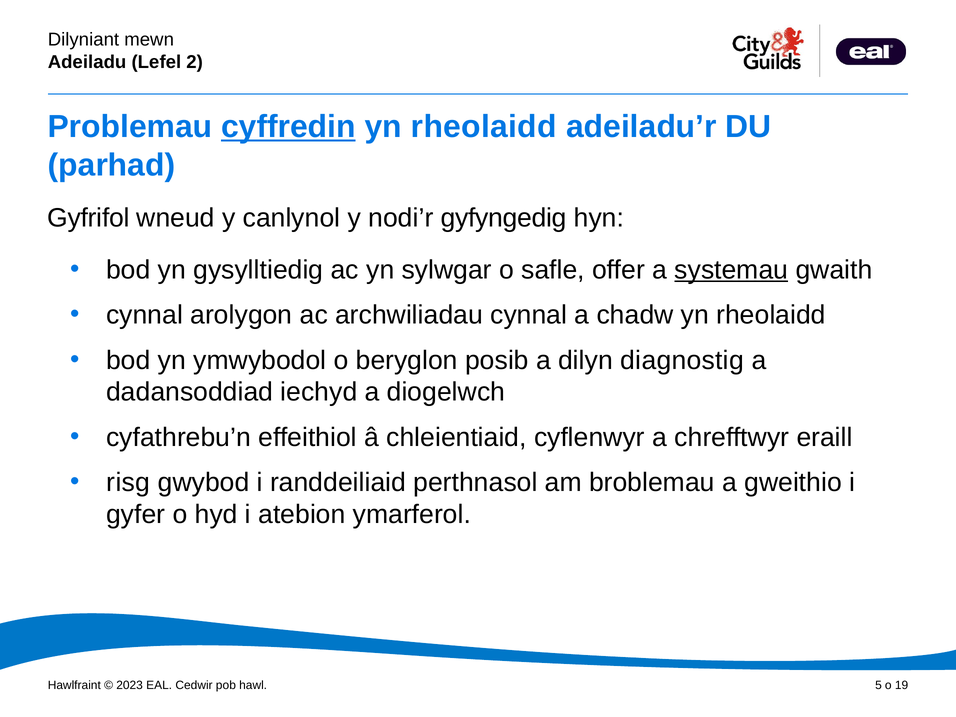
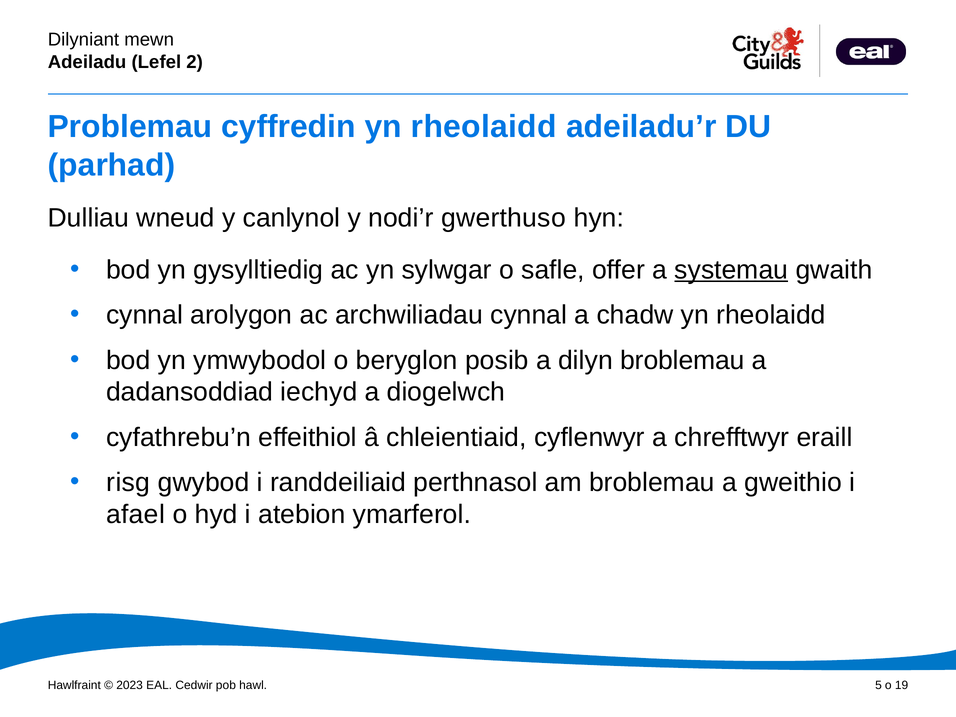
cyffredin underline: present -> none (288, 127)
Gyfrifol: Gyfrifol -> Dulliau (88, 218)
gyfyngedig: gyfyngedig -> gwerthuso (503, 218)
dilyn diagnostig: diagnostig -> broblemau (682, 360)
gyfer: gyfer -> afael (136, 514)
